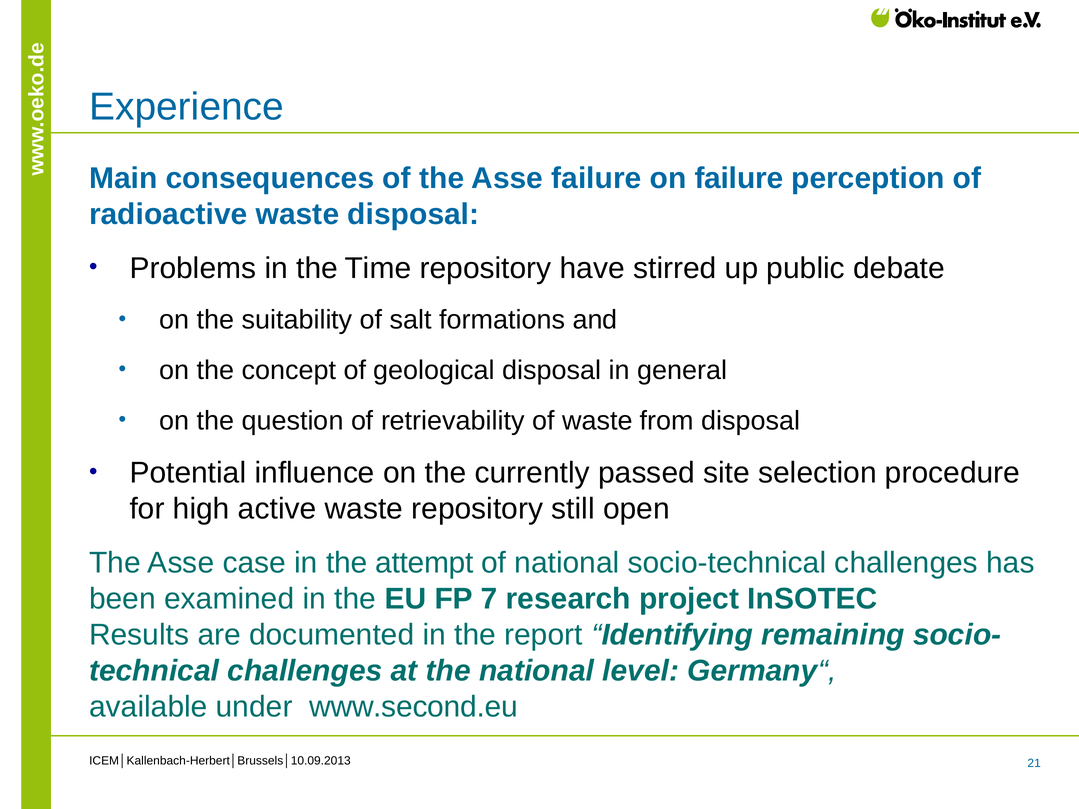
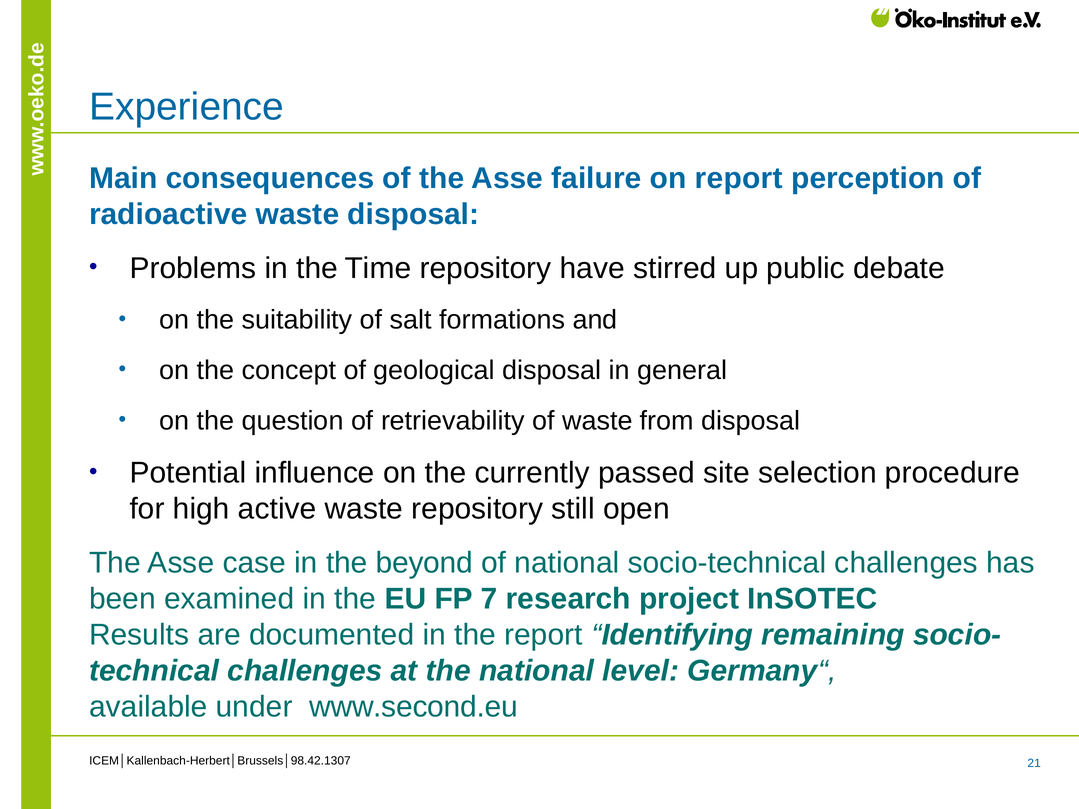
on failure: failure -> report (739, 178)
attempt: attempt -> beyond (424, 563)
ICEM│Kallenbach-Herbert│Brussels│10.09.2013: ICEM│Kallenbach-Herbert│Brussels│10.09.2013 -> ICEM│Kallenbach-Herbert│Brussels│98.42.1307 (220, 761)
